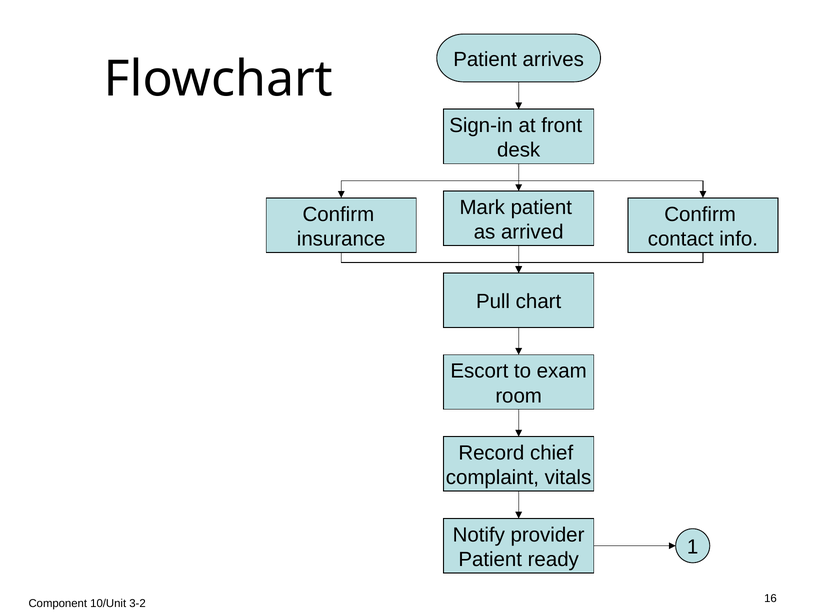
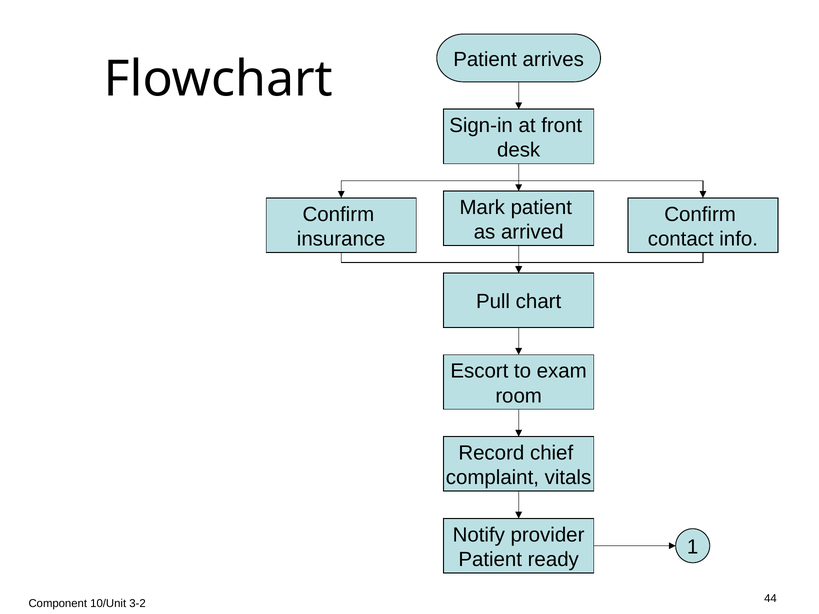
16: 16 -> 44 (770, 599)
